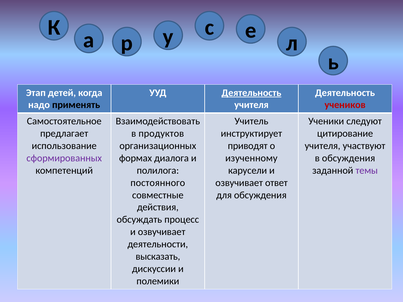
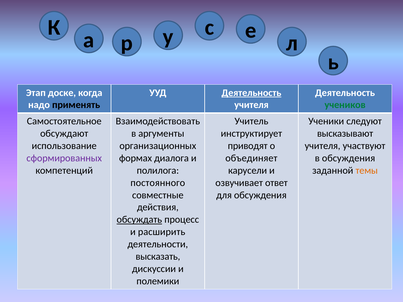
детей: детей -> доске (62, 93)
учеников colour: red -> green (345, 105)
предлагает: предлагает -> обсуждают (64, 134)
продуктов: продуктов -> аргументы (161, 134)
цитирование: цитирование -> высказывают (345, 134)
изученному: изученному -> объединяет (251, 158)
темы colour: purple -> orange (367, 171)
обсуждать underline: none -> present (139, 220)
озвучивает: озвучивает -> расширить (162, 232)
